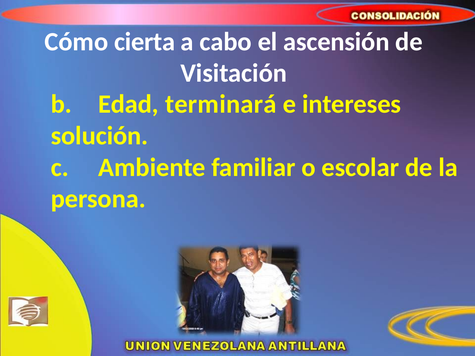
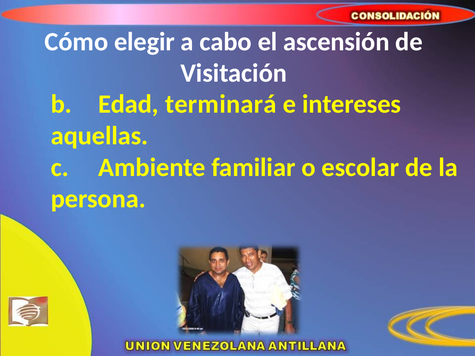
cierta: cierta -> elegir (144, 42)
solución: solución -> aquellas (100, 136)
